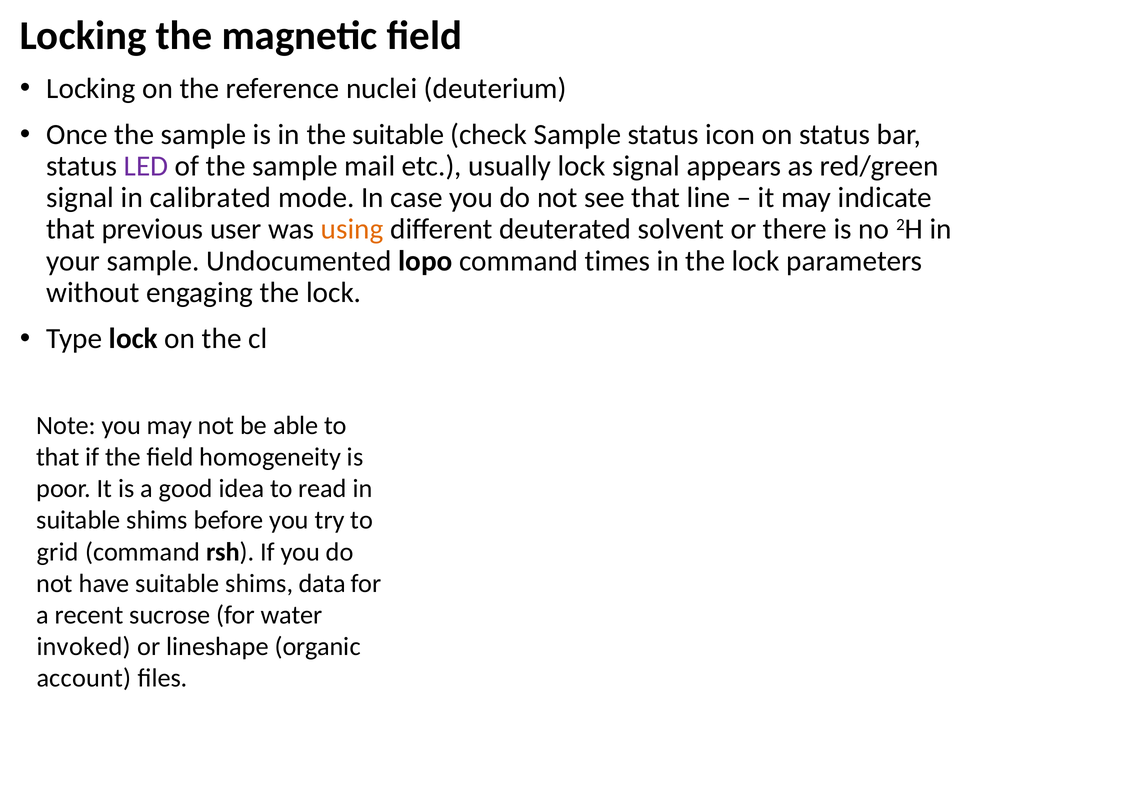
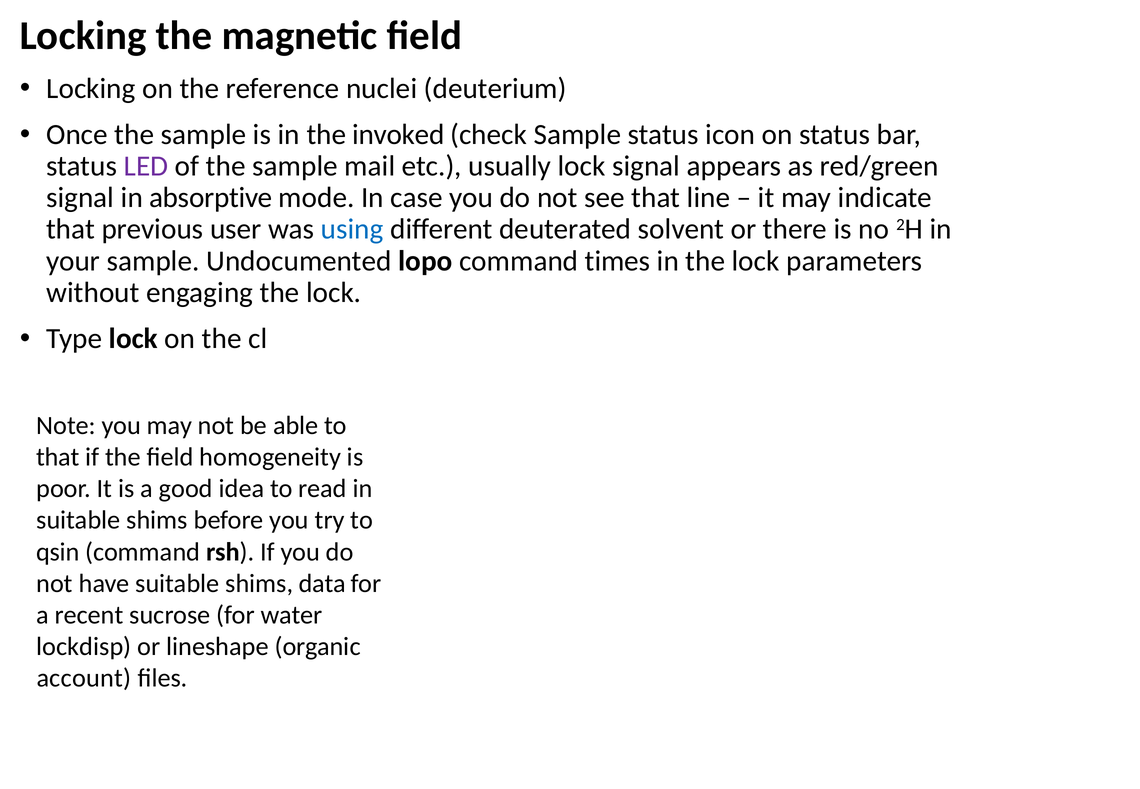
the suitable: suitable -> invoked (398, 135)
calibrated: calibrated -> absorptive (211, 198)
using colour: orange -> blue (352, 229)
grid: grid -> qsin (58, 552)
invoked: invoked -> lockdisp (84, 647)
